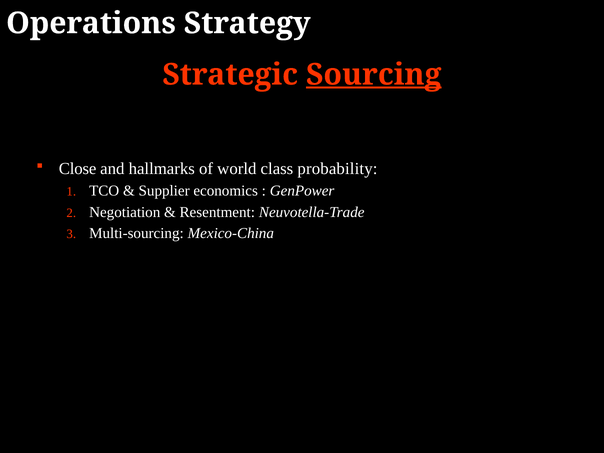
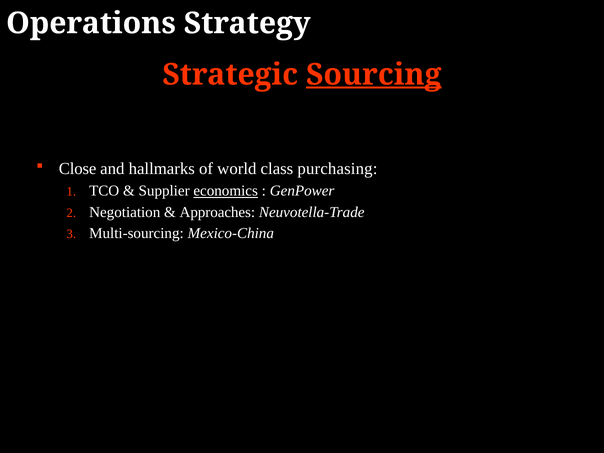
probability: probability -> purchasing (337, 169)
economics underline: none -> present (226, 191)
Resentment: Resentment -> Approaches (217, 212)
